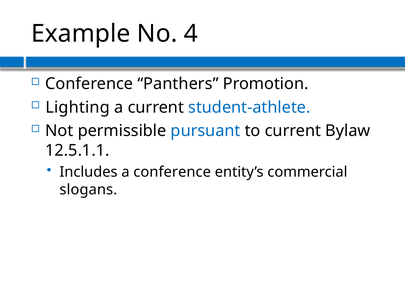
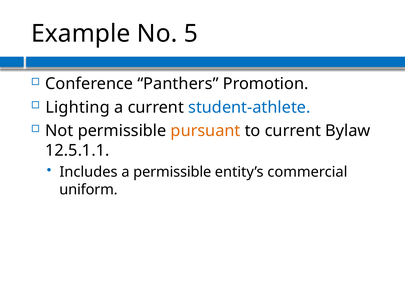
4: 4 -> 5 (191, 34)
pursuant colour: blue -> orange (206, 131)
a conference: conference -> permissible (172, 172)
slogans: slogans -> uniform (88, 189)
